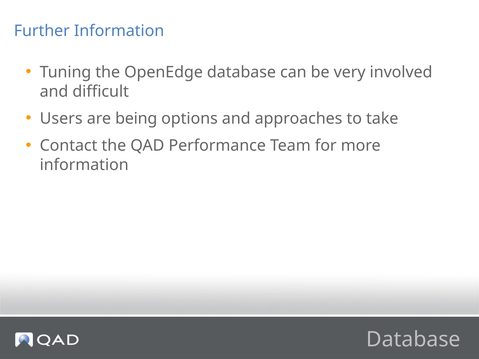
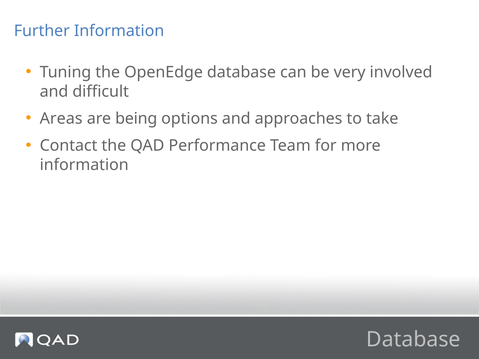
Users: Users -> Areas (61, 119)
